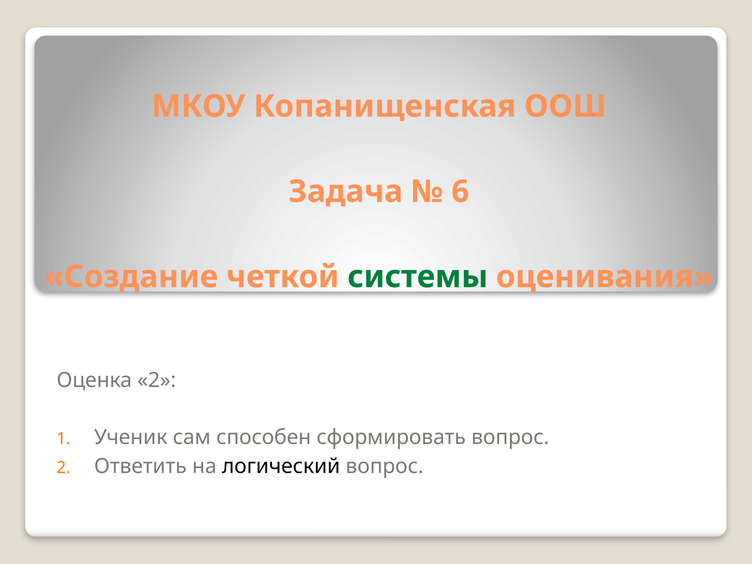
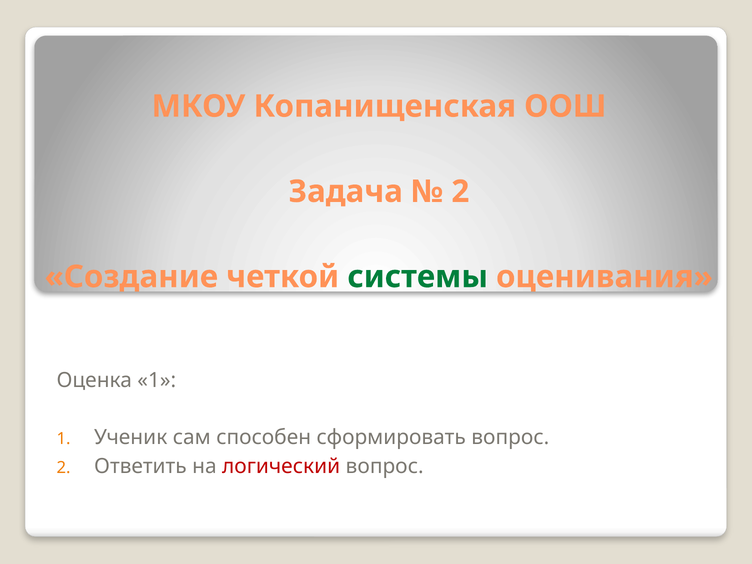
6: 6 -> 2 (460, 192)
Оценка 2: 2 -> 1 (157, 380)
логический colour: black -> red (281, 466)
